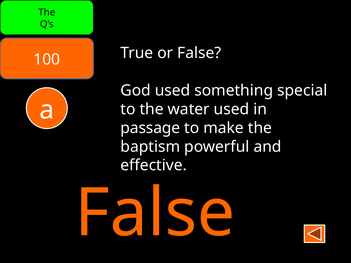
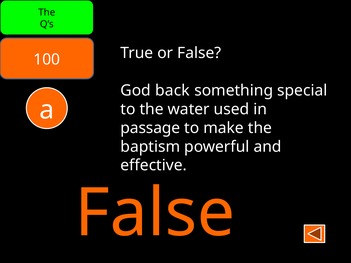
God used: used -> back (172, 91)
